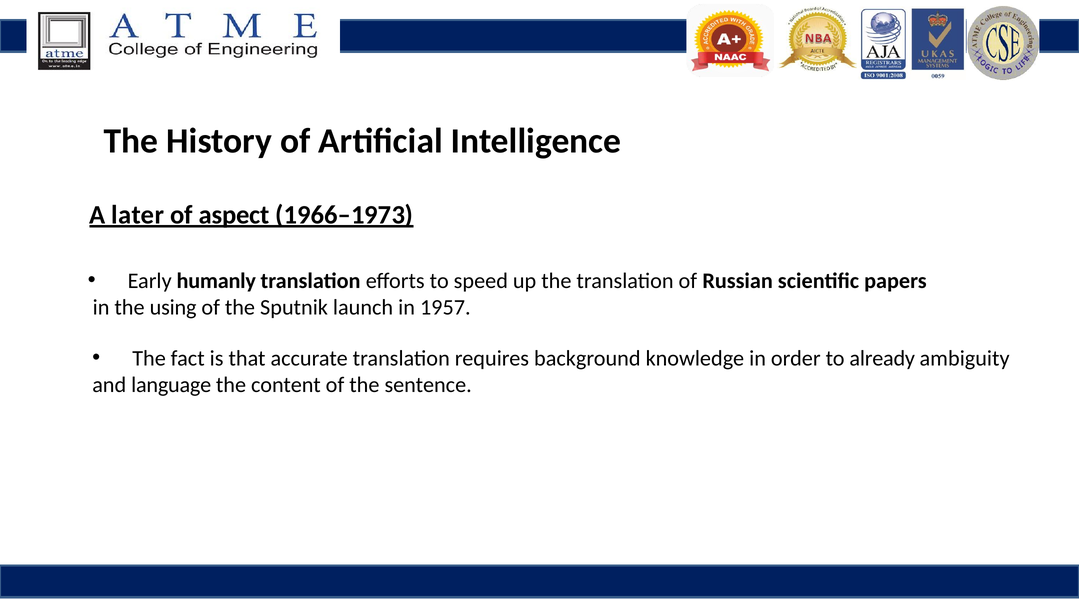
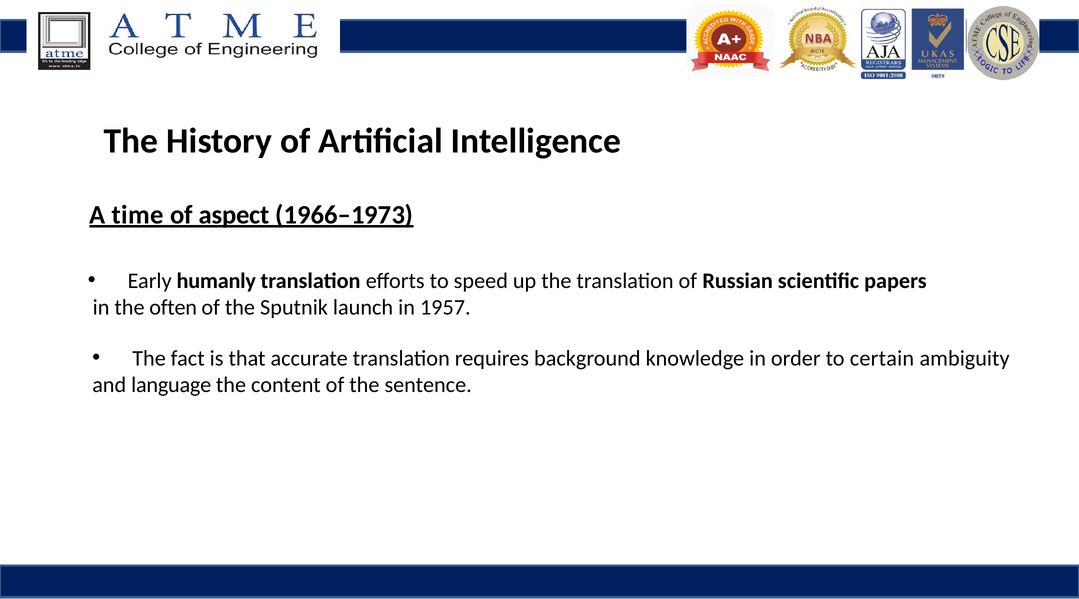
later: later -> time (138, 215)
using: using -> often (173, 308)
already: already -> certain (882, 358)
